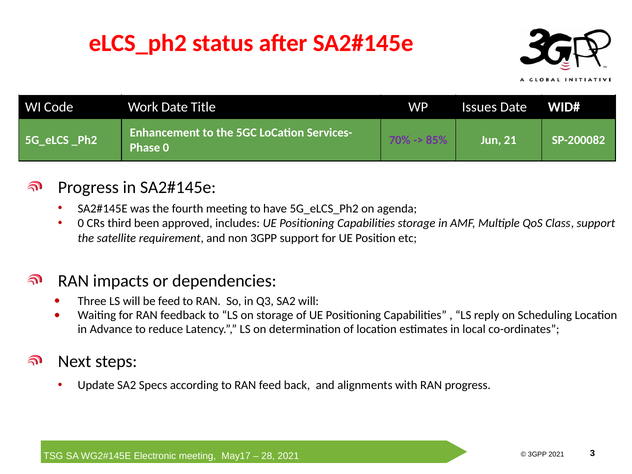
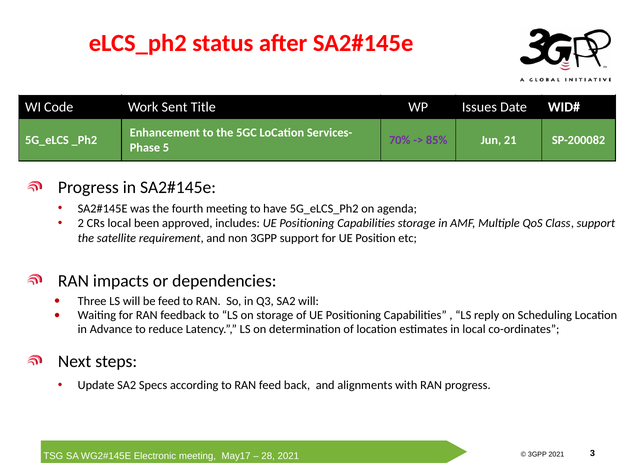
Work Date: Date -> Sent (175, 107)
0: 0 -> 5 (166, 147)
0: 0 -> 2 (81, 223)
CRs third: third -> local (119, 223)
